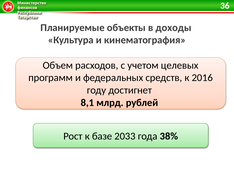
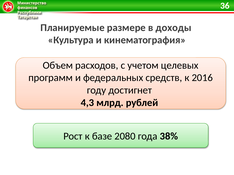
объекты: объекты -> размере (126, 28)
8,1: 8,1 -> 4,3 (87, 103)
2033: 2033 -> 2080 (125, 137)
